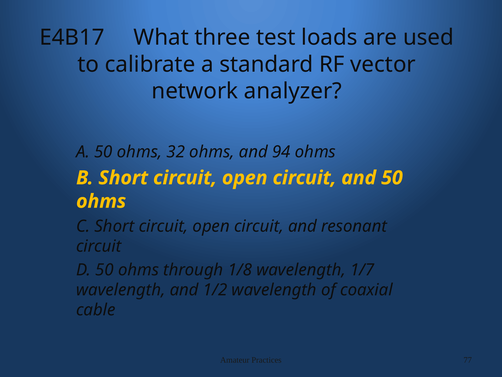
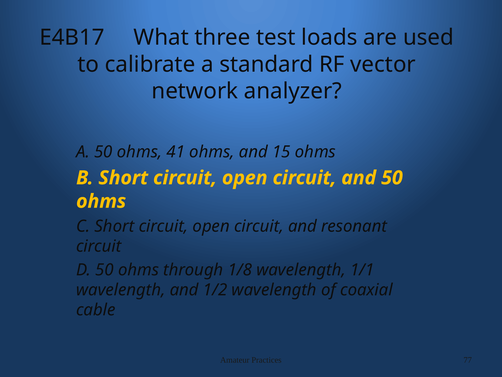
32: 32 -> 41 (176, 152)
94: 94 -> 15 (281, 152)
1/7: 1/7 -> 1/1 (362, 269)
